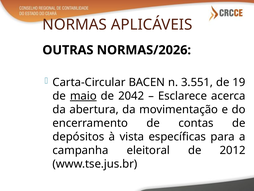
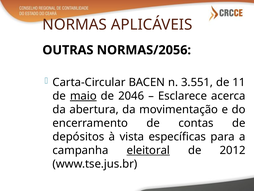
NORMAS/2026: NORMAS/2026 -> NORMAS/2056 (144, 50)
19: 19 -> 11 (239, 82)
2042: 2042 -> 2046 (131, 96)
eleitoral underline: none -> present (148, 150)
